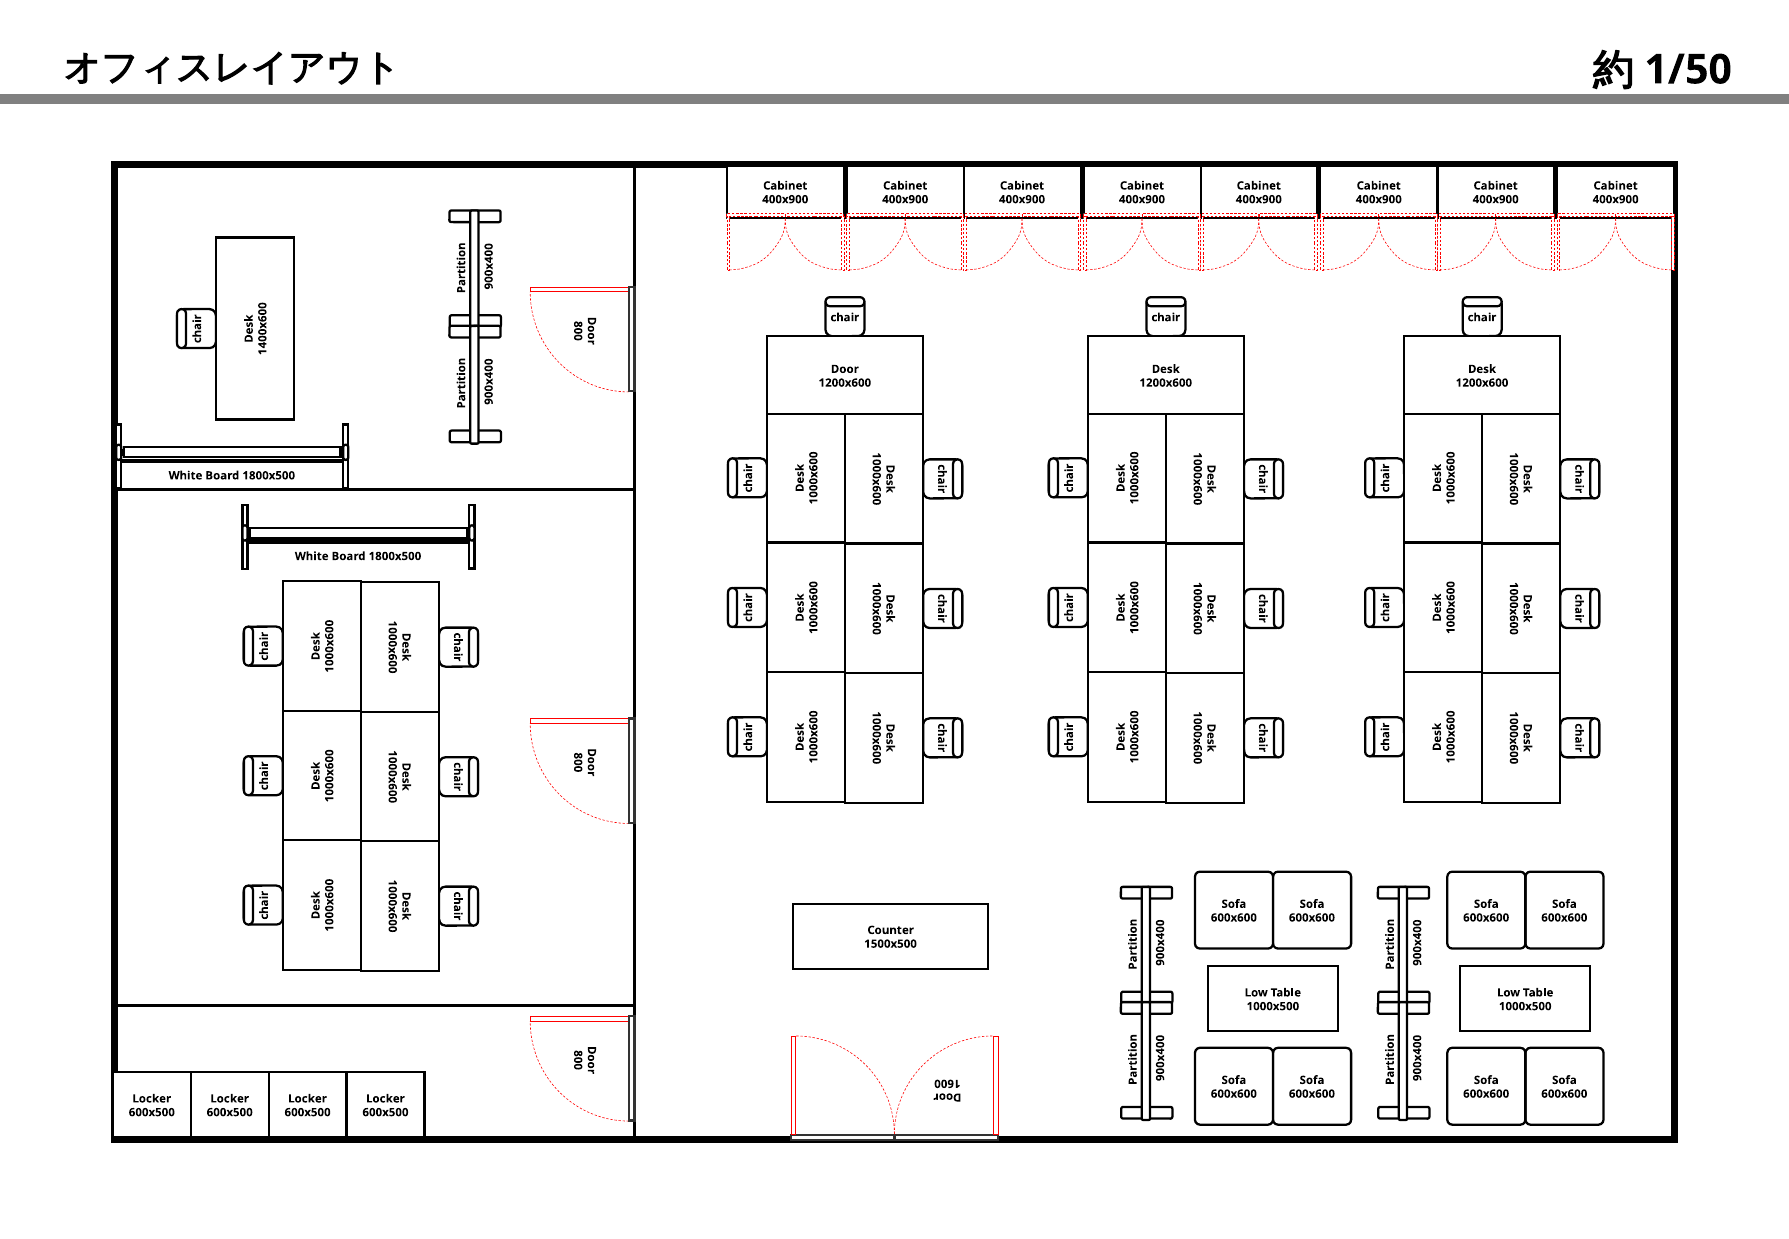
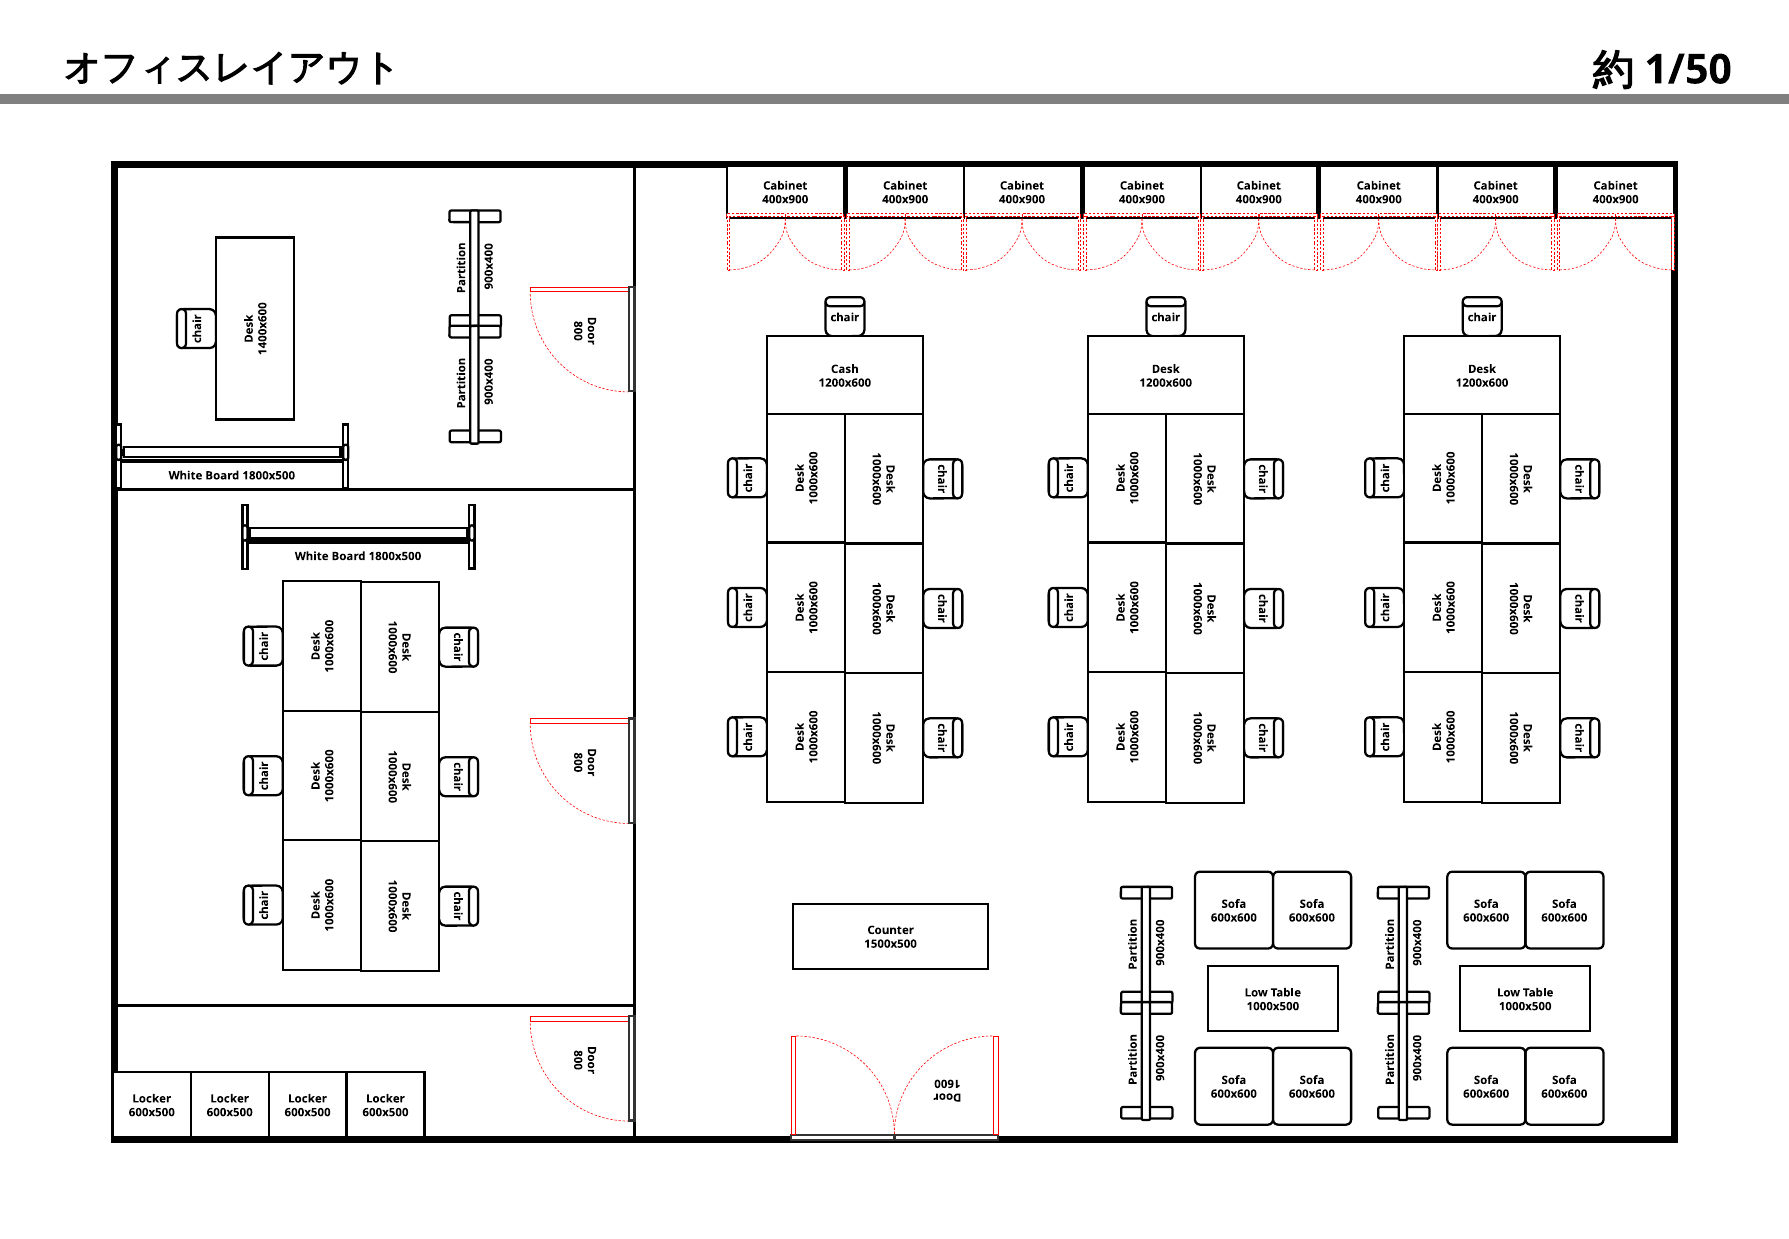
Door: Door -> Cash (845, 369)
